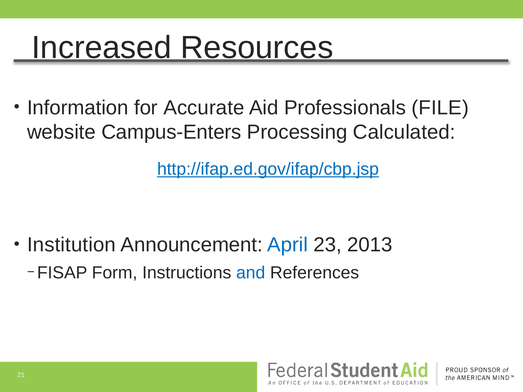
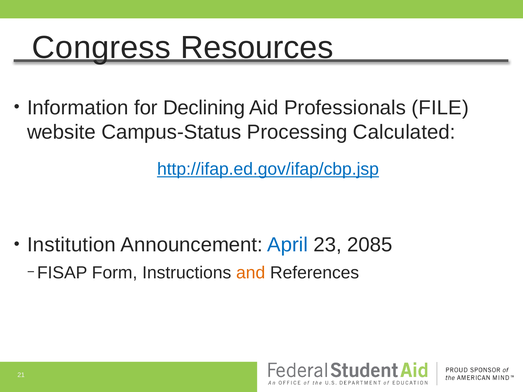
Increased: Increased -> Congress (101, 48)
Accurate: Accurate -> Declining (204, 108)
Campus-Enters: Campus-Enters -> Campus-Status (171, 132)
2013: 2013 -> 2085 (370, 245)
and colour: blue -> orange (251, 273)
